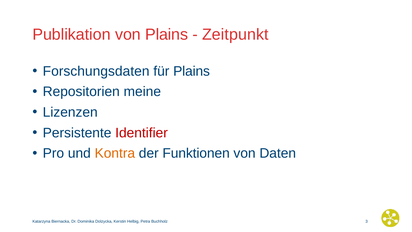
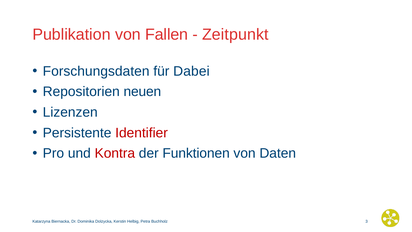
von Plains: Plains -> Fallen (167, 35)
für Plains: Plains -> Dabei (191, 71)
meine: meine -> neuen (142, 92)
Kontra colour: orange -> red (115, 153)
